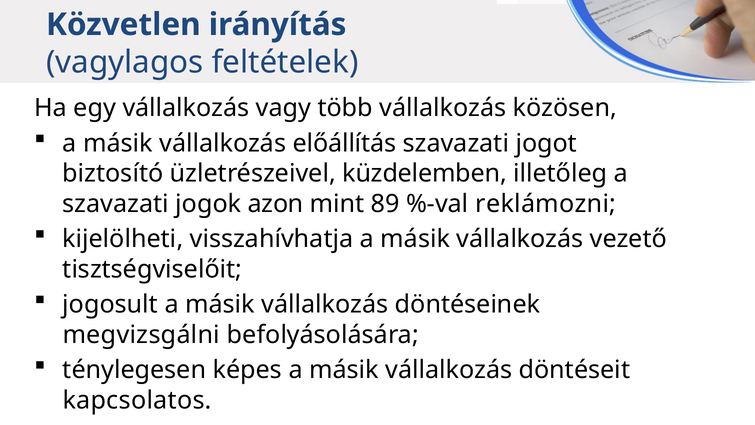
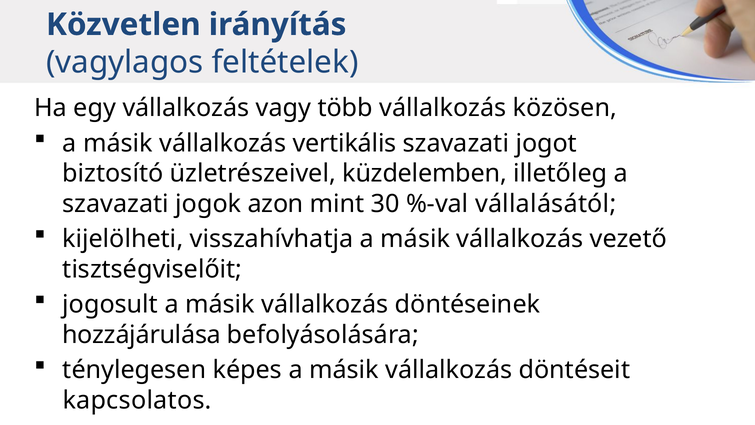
előállítás: előállítás -> vertikális (345, 143)
89: 89 -> 30 (385, 204)
reklámozni: reklámozni -> vállalásától (546, 204)
megvizsgálni: megvizsgálni -> hozzájárulása (142, 335)
